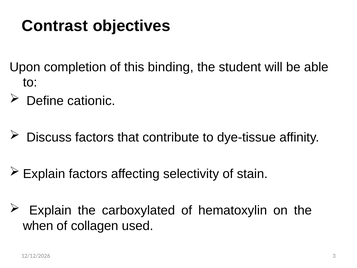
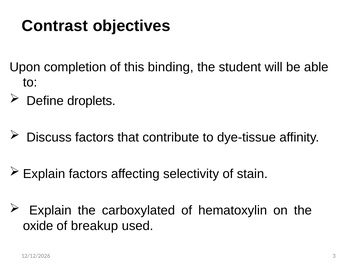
cationic: cationic -> droplets (91, 101)
when: when -> oxide (38, 226)
collagen: collagen -> breakup (94, 226)
